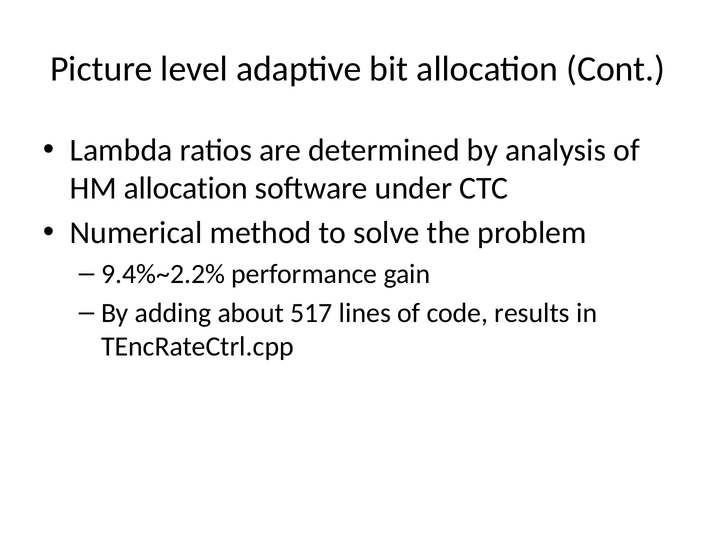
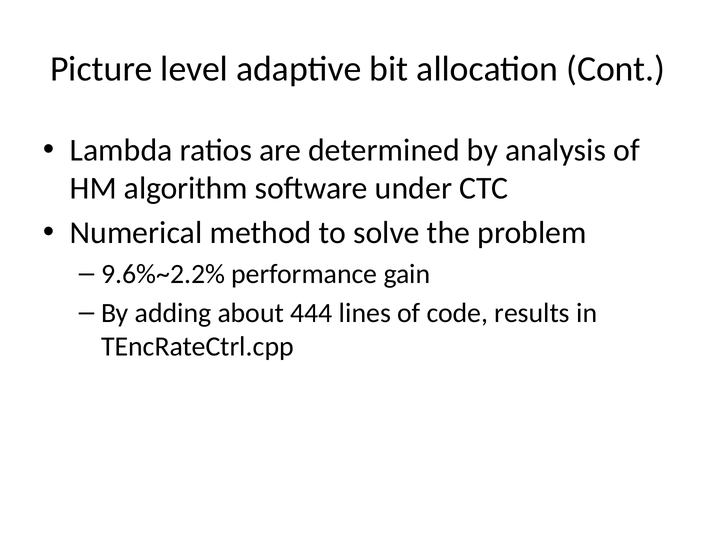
HM allocation: allocation -> algorithm (186, 188)
9.4%~2.2%: 9.4%~2.2% -> 9.6%~2.2% (163, 274)
517: 517 -> 444 (311, 313)
